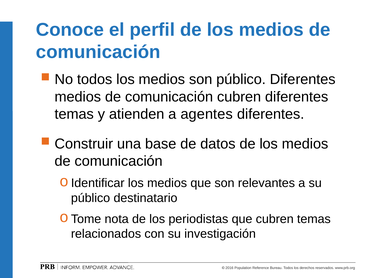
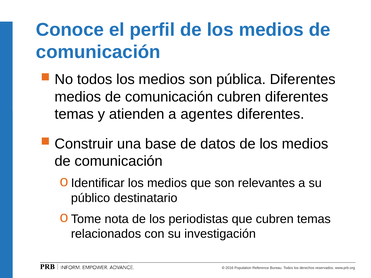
son público: público -> pública (241, 80)
